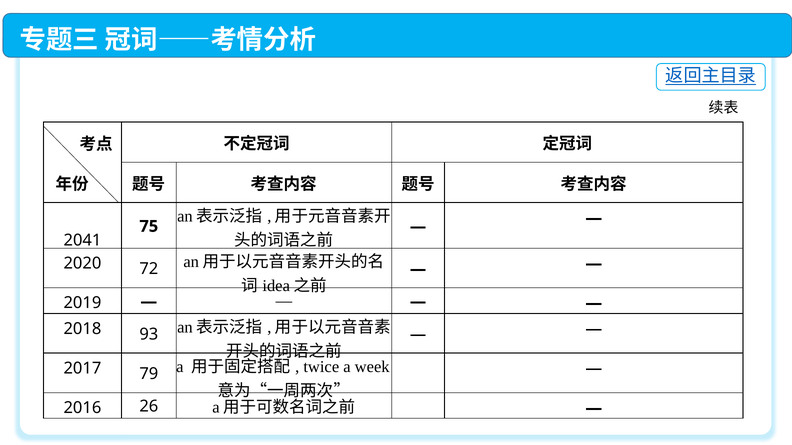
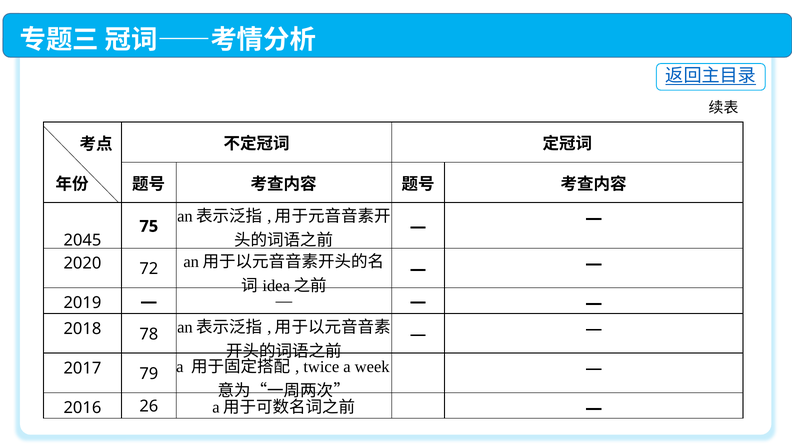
2041: 2041 -> 2045 (82, 241)
93: 93 -> 78 (149, 335)
